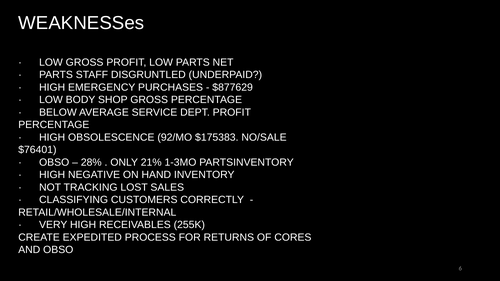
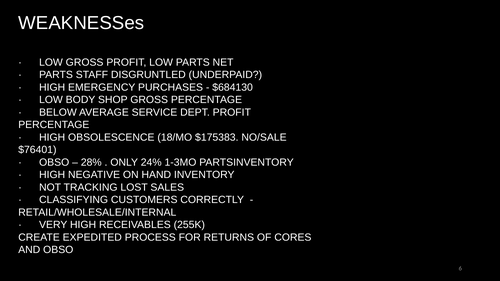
$877629: $877629 -> $684130 (233, 87)
92/MO: 92/MO -> 18/MO (175, 137)
21%: 21% -> 24% (151, 162)
